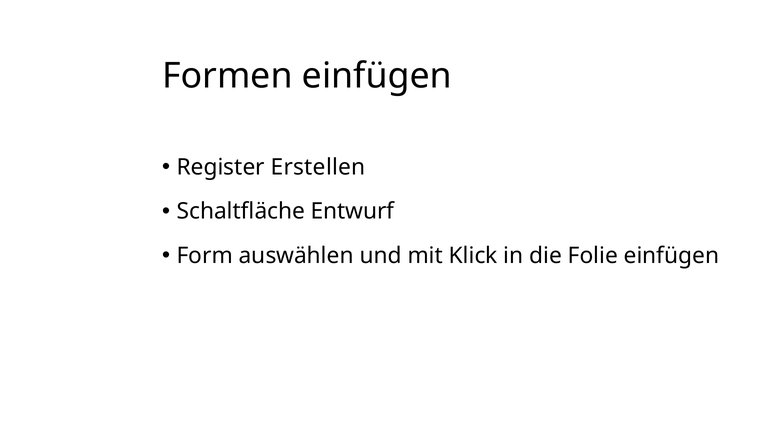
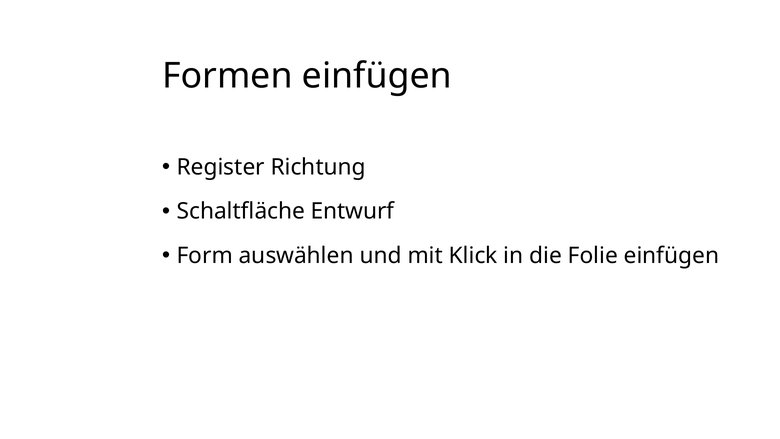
Erstellen: Erstellen -> Richtung (318, 167)
